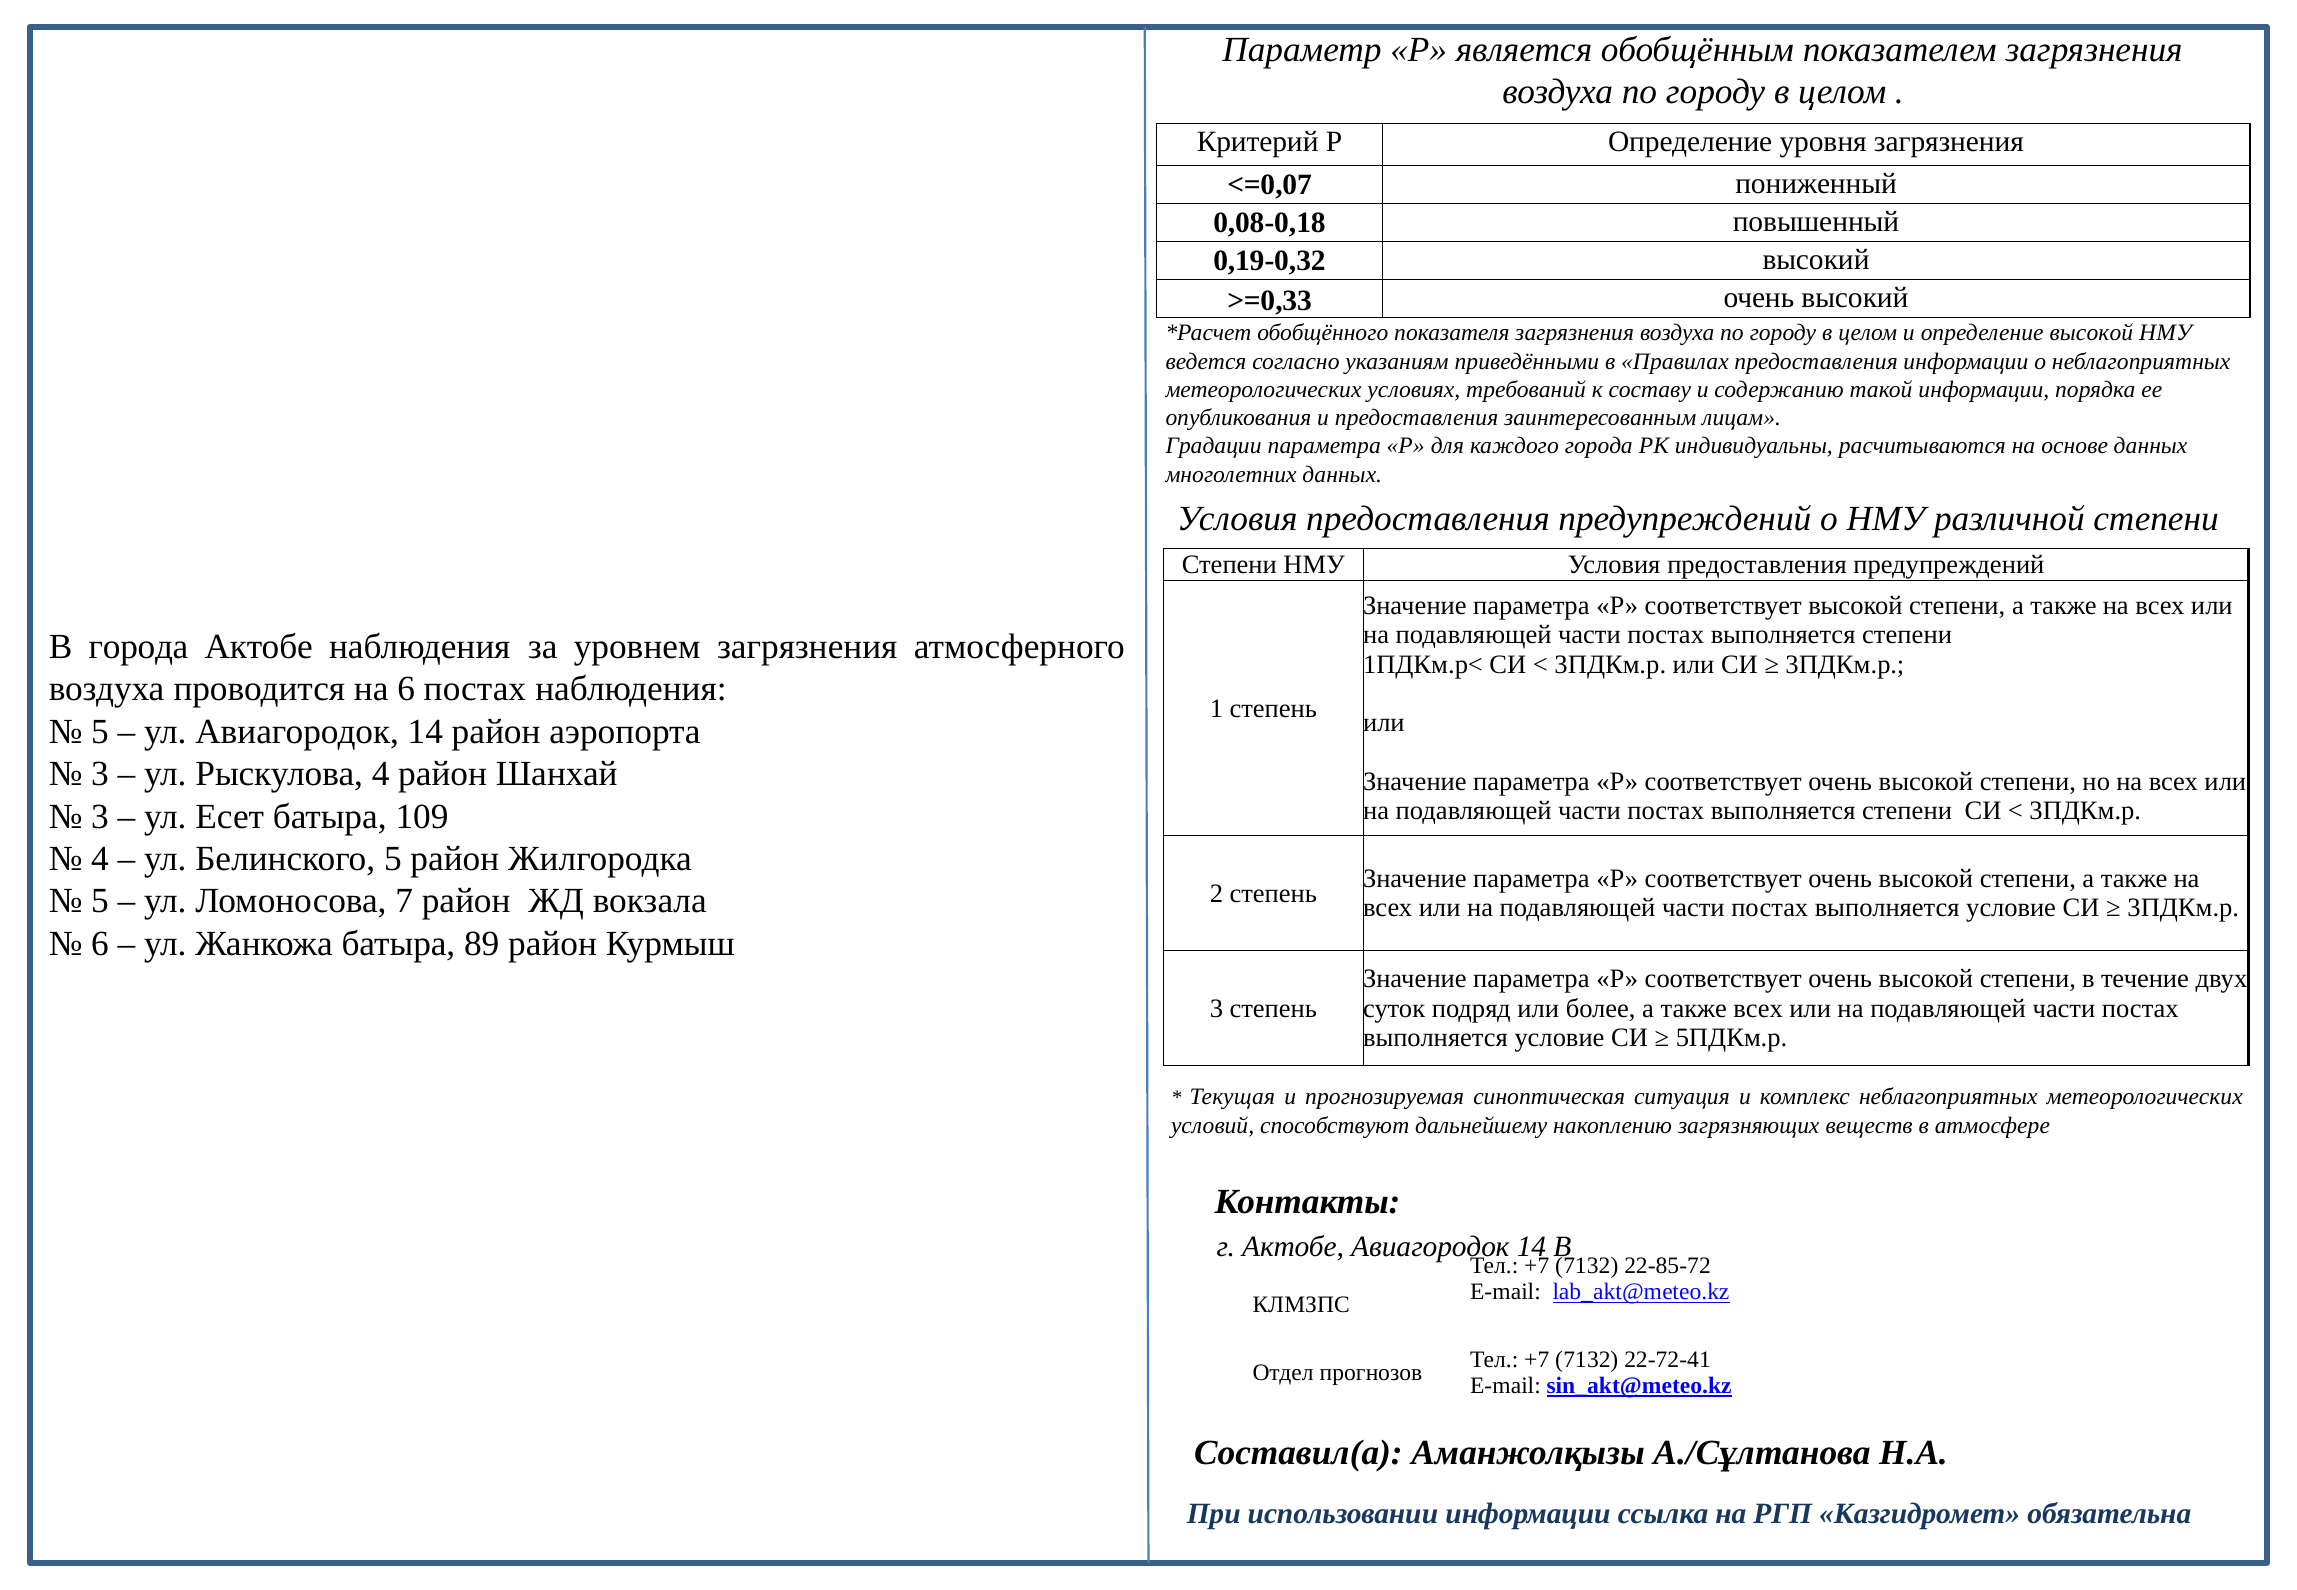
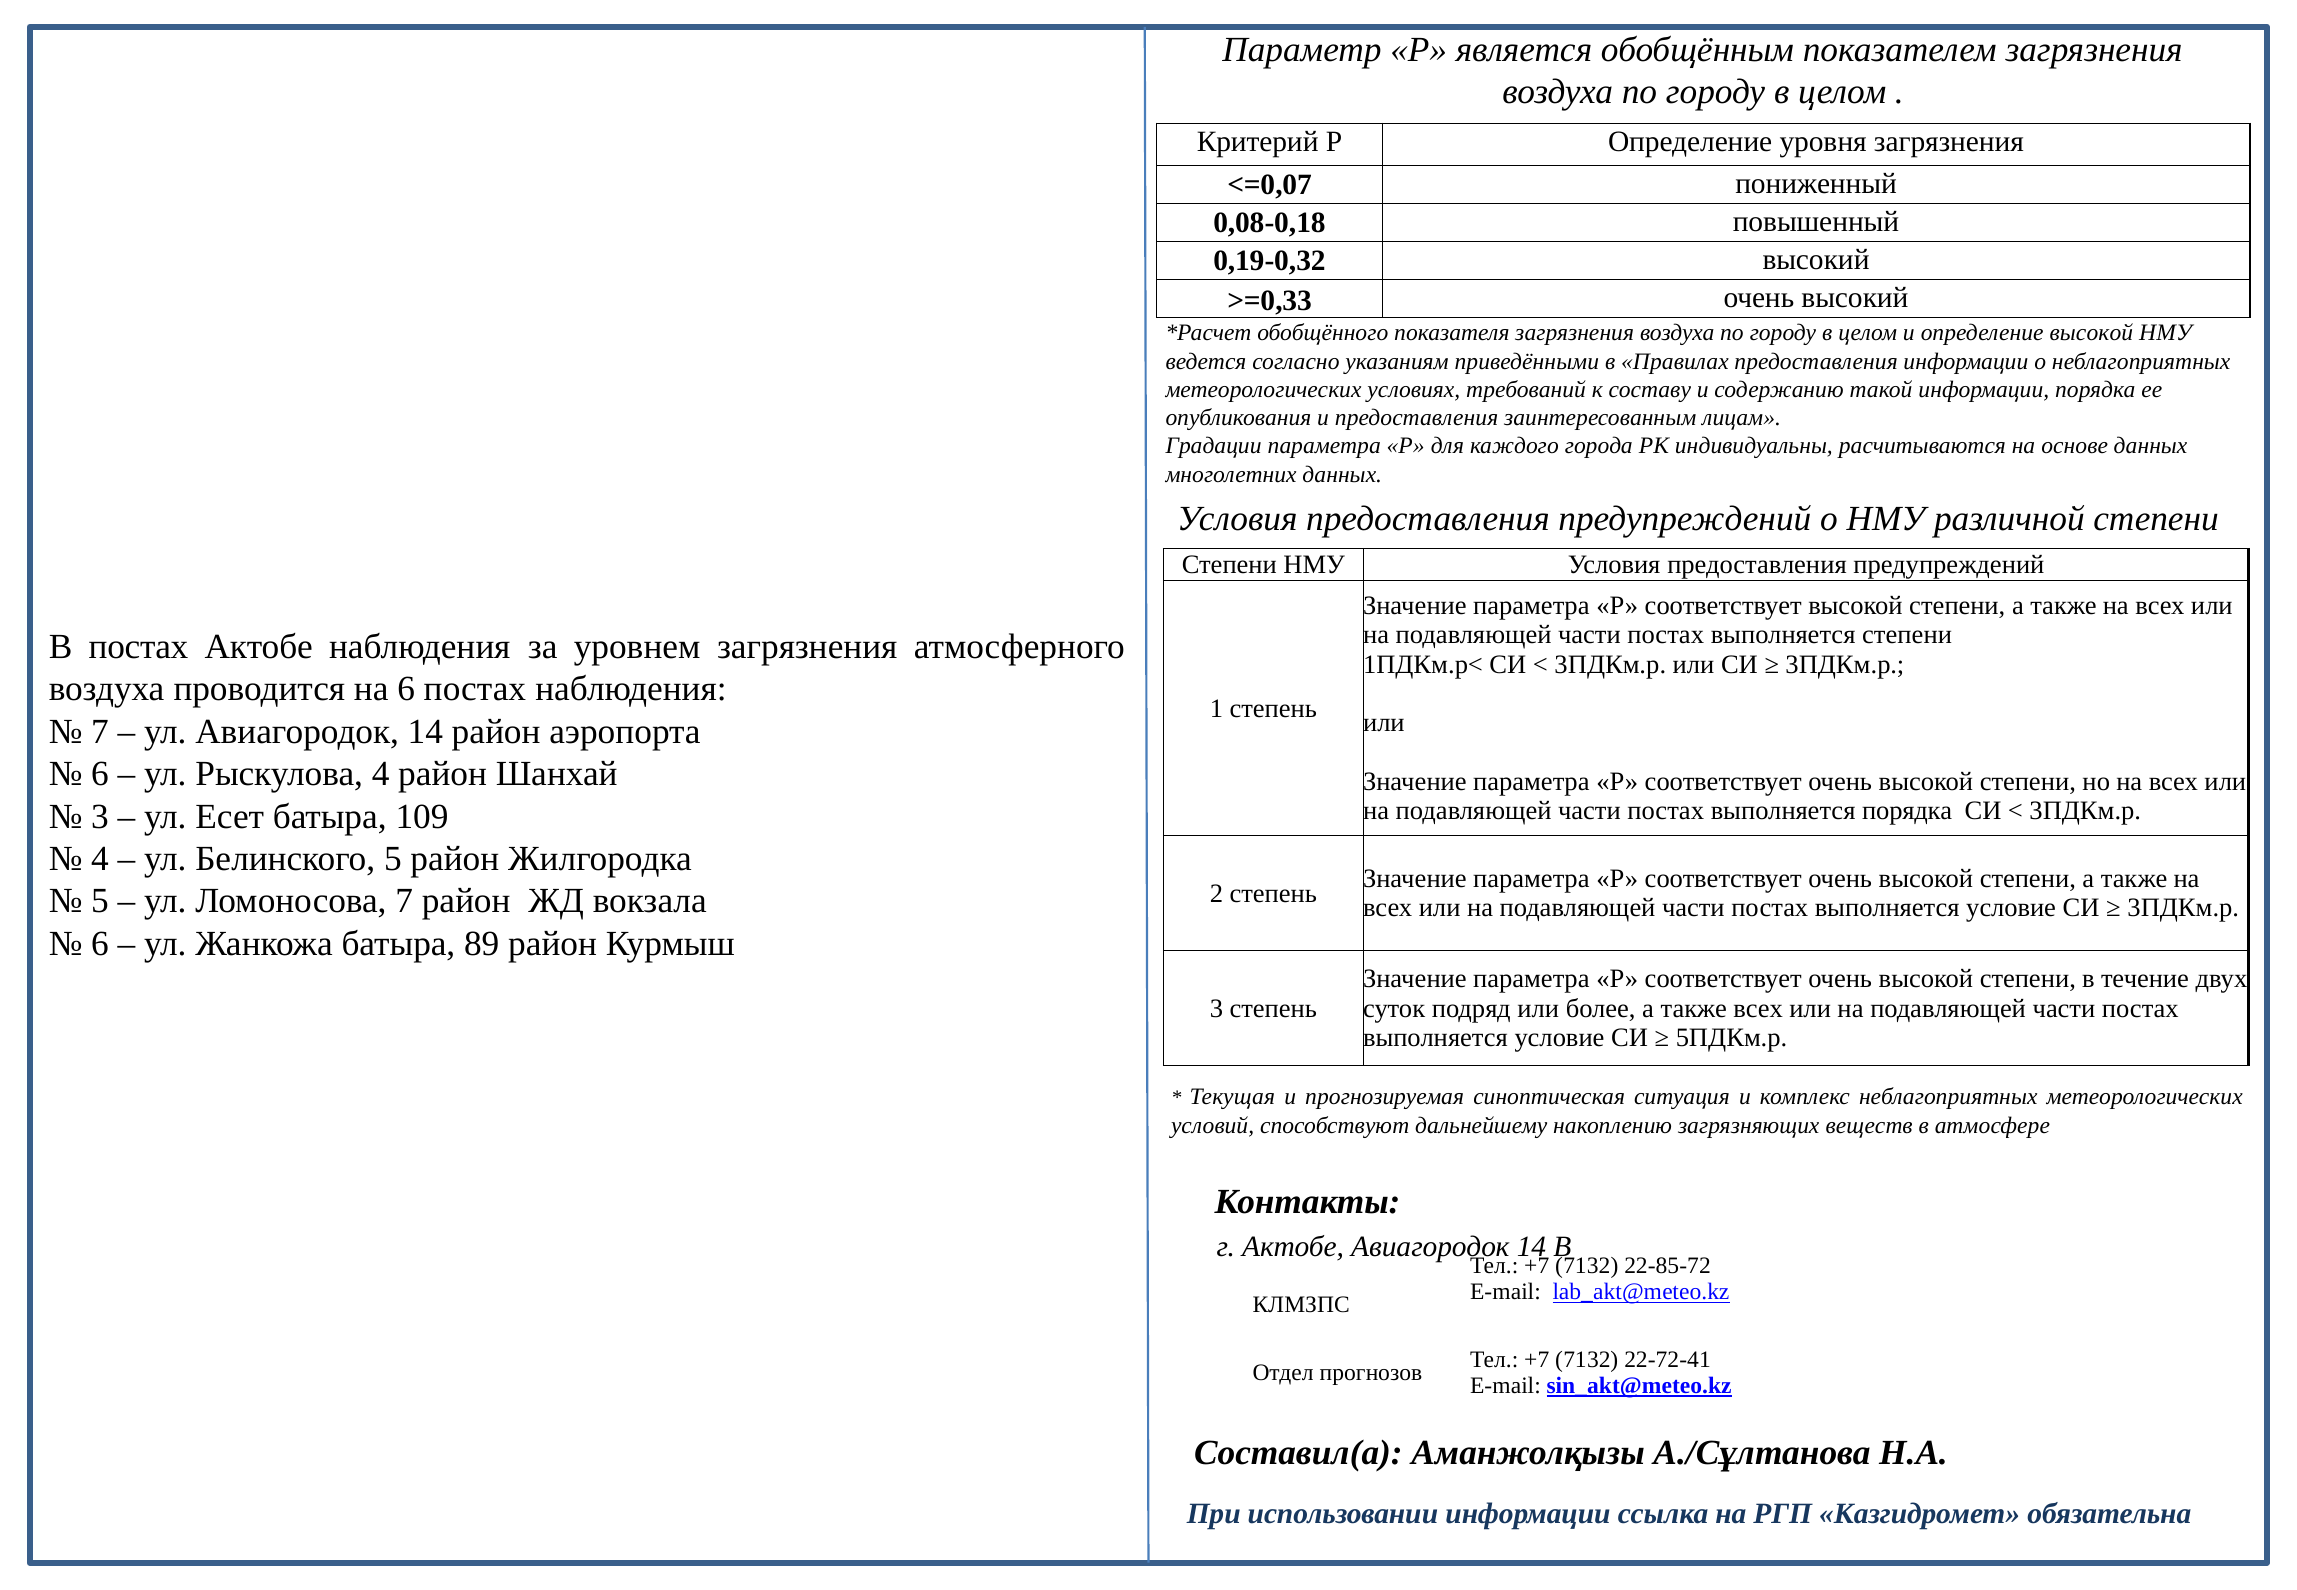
В города: города -> постах (139, 647)
5: 5 -> 7 (100, 732)
3: 3 -> 6 (100, 774)
степени: степени -> порядка (1907, 811)
